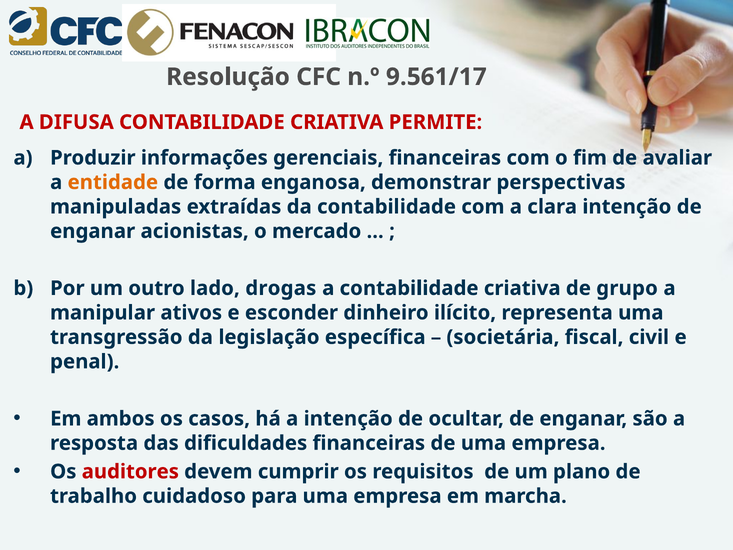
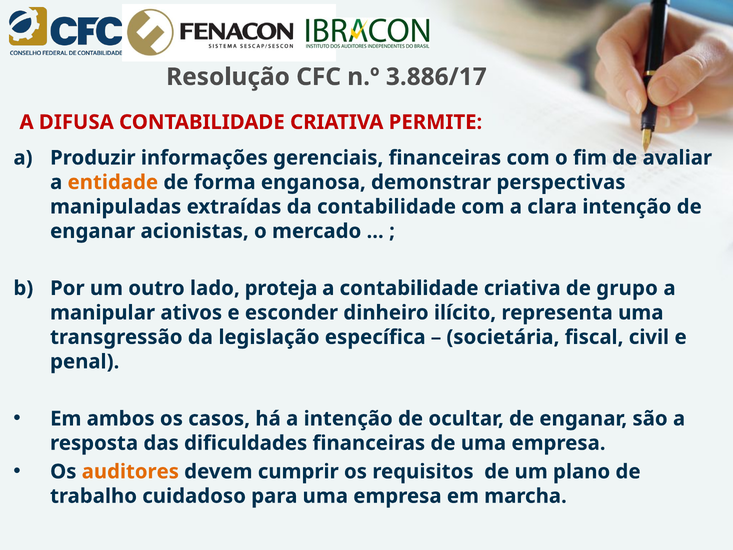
9.561/17: 9.561/17 -> 3.886/17 (436, 77)
drogas: drogas -> proteja (281, 288)
auditores colour: red -> orange (130, 471)
